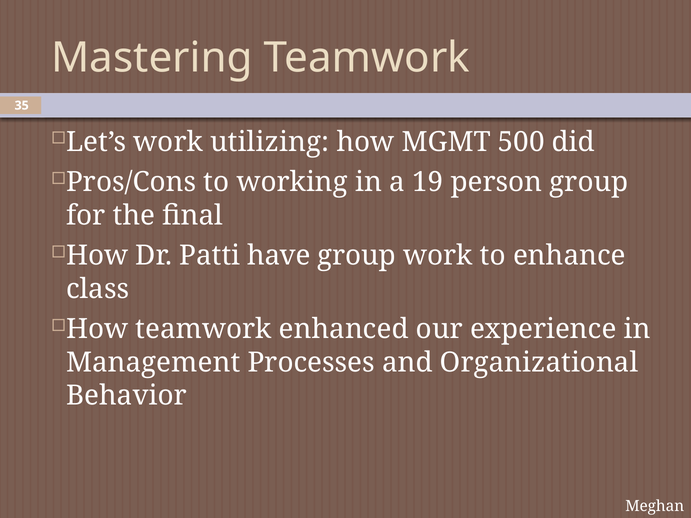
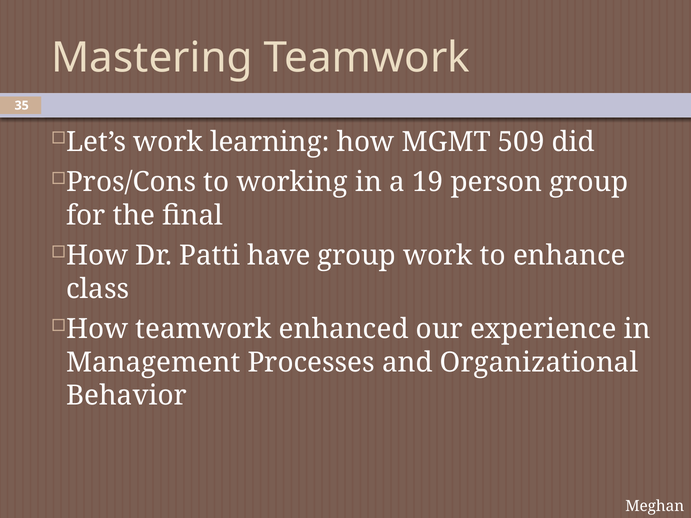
utilizing: utilizing -> learning (270, 142)
500: 500 -> 509 (521, 142)
